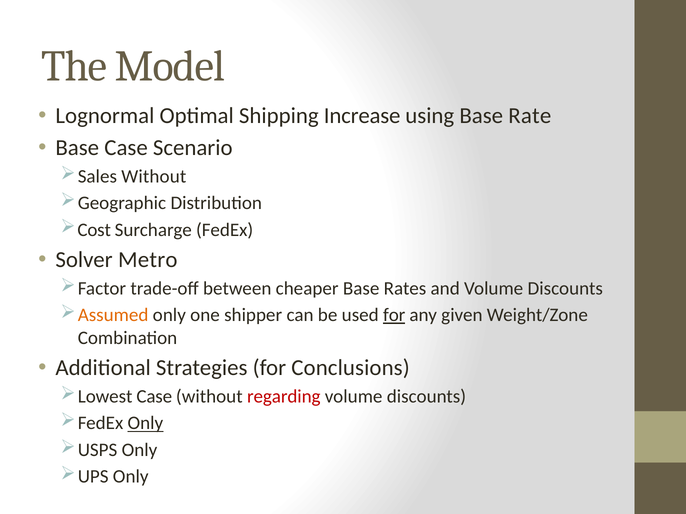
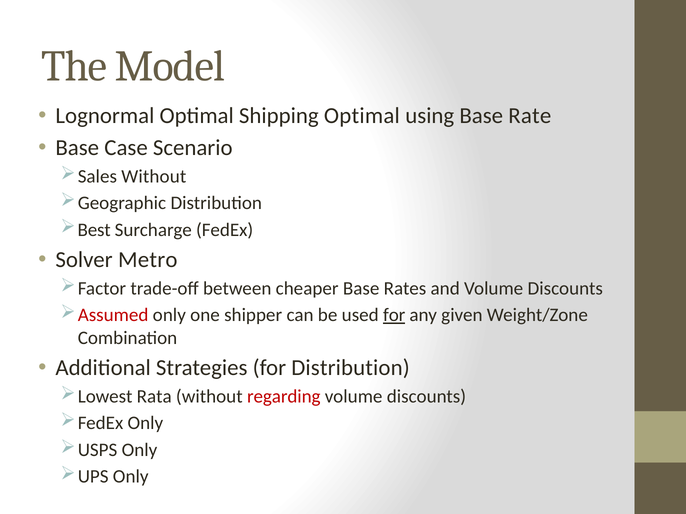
Shipping Increase: Increase -> Optimal (362, 116)
Cost: Cost -> Best (94, 230)
Assumed colour: orange -> red (113, 315)
for Conclusions: Conclusions -> Distribution (351, 368)
Lowest Case: Case -> Rata (154, 397)
Only underline: present -> none (145, 424)
